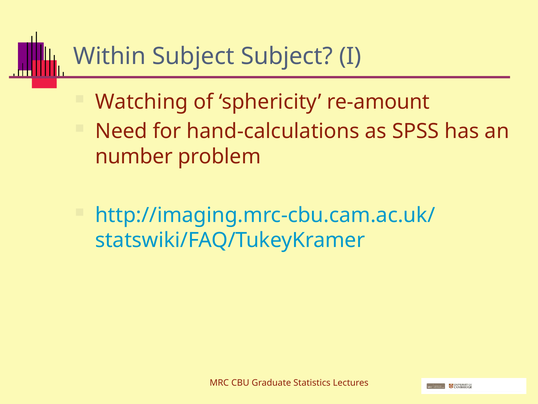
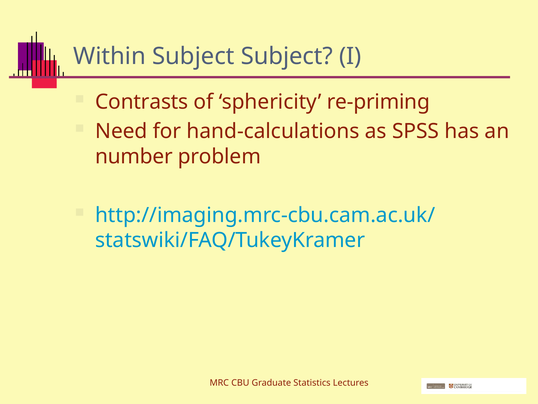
Watching: Watching -> Contrasts (142, 102)
re-amount: re-amount -> re-priming (378, 102)
